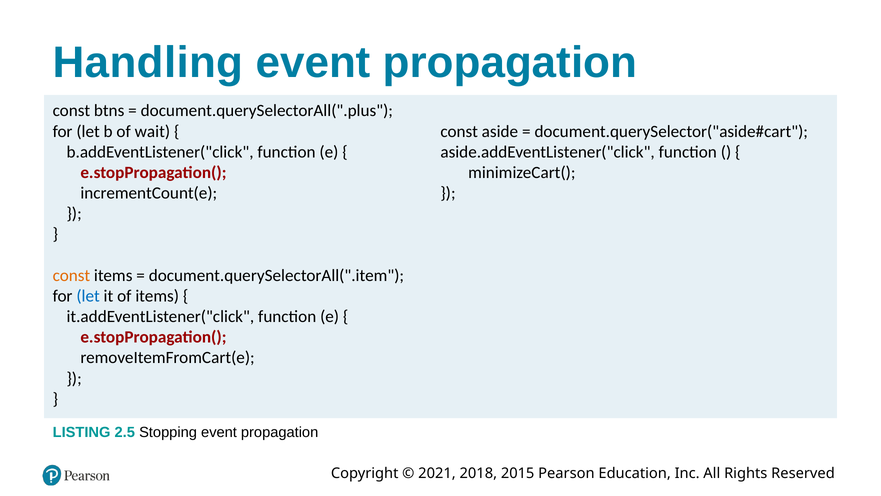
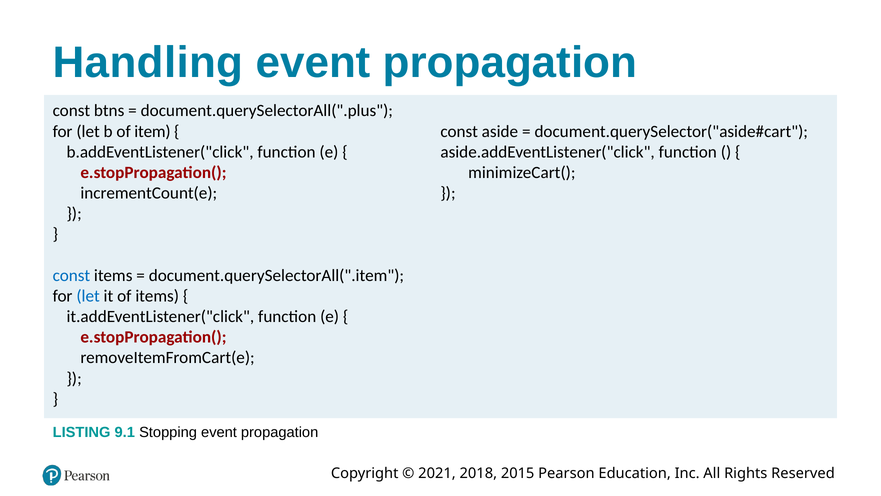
wait: wait -> item (153, 131)
const colour: orange -> blue (71, 275)
2.5: 2.5 -> 9.1 (125, 432)
